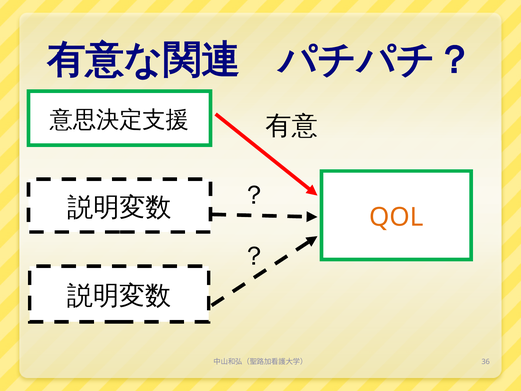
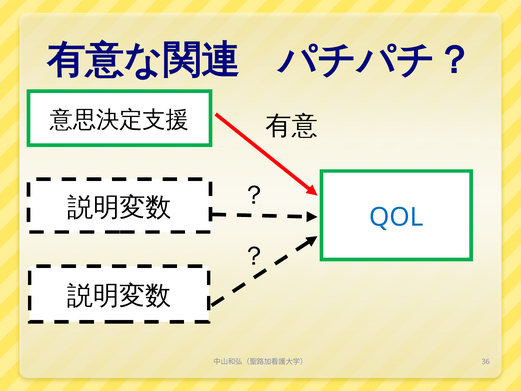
QOL colour: orange -> blue (396, 217)
